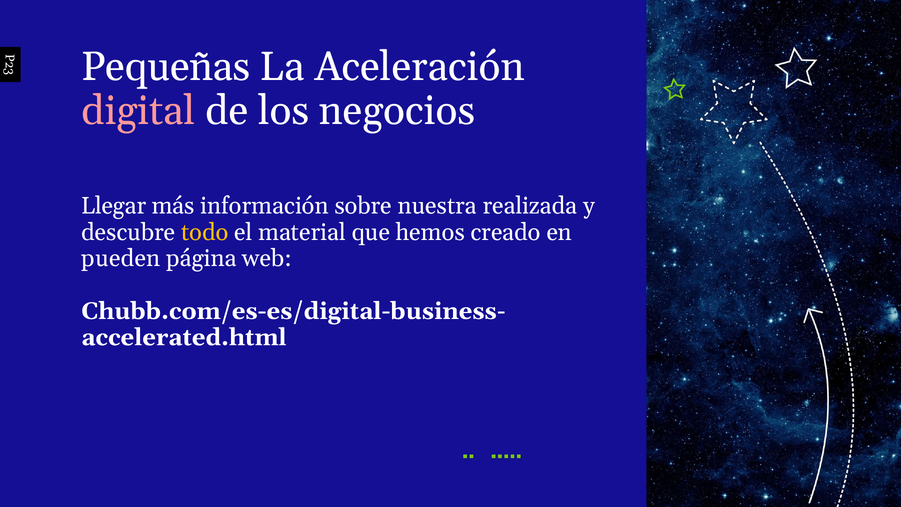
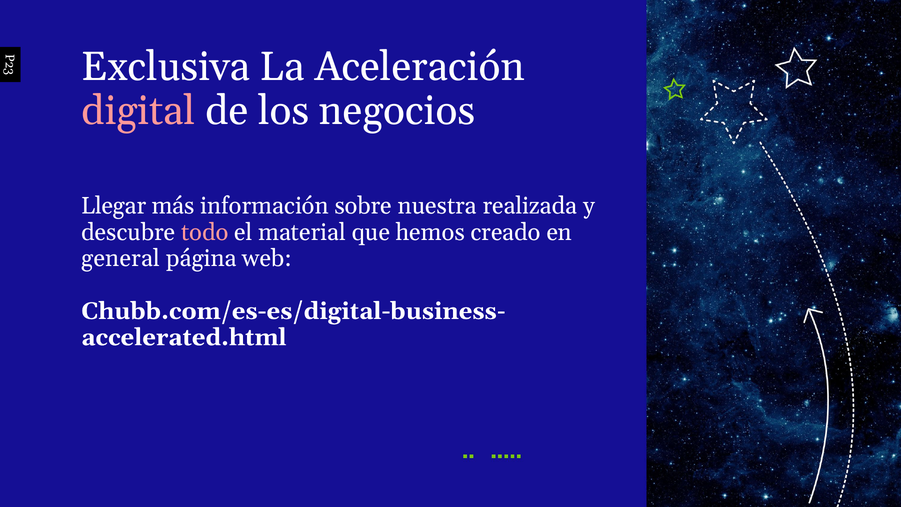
Pequeñas: Pequeñas -> Exclusiva (166, 67)
todo colour: yellow -> pink (205, 232)
pueden: pueden -> general (121, 259)
